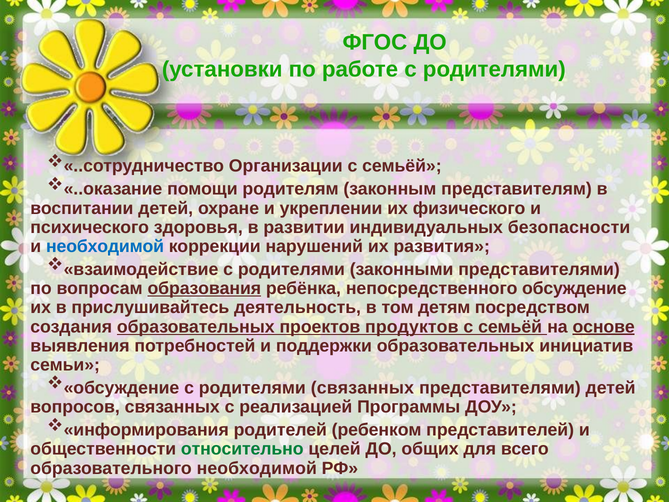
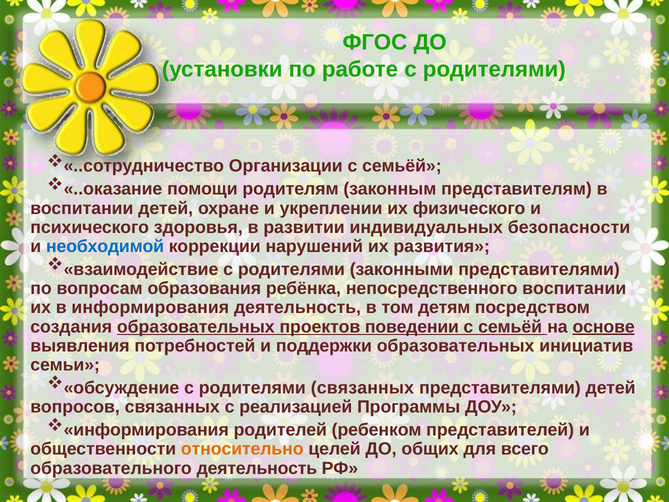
образования underline: present -> none (204, 288)
непосредственного обсуждение: обсуждение -> воспитании (574, 288)
в прислушивайтесь: прислушивайтесь -> информирования (150, 307)
продуктов: продуктов -> поведении (412, 327)
относительно colour: green -> orange (242, 449)
образовательного необходимой: необходимой -> деятельность (257, 468)
